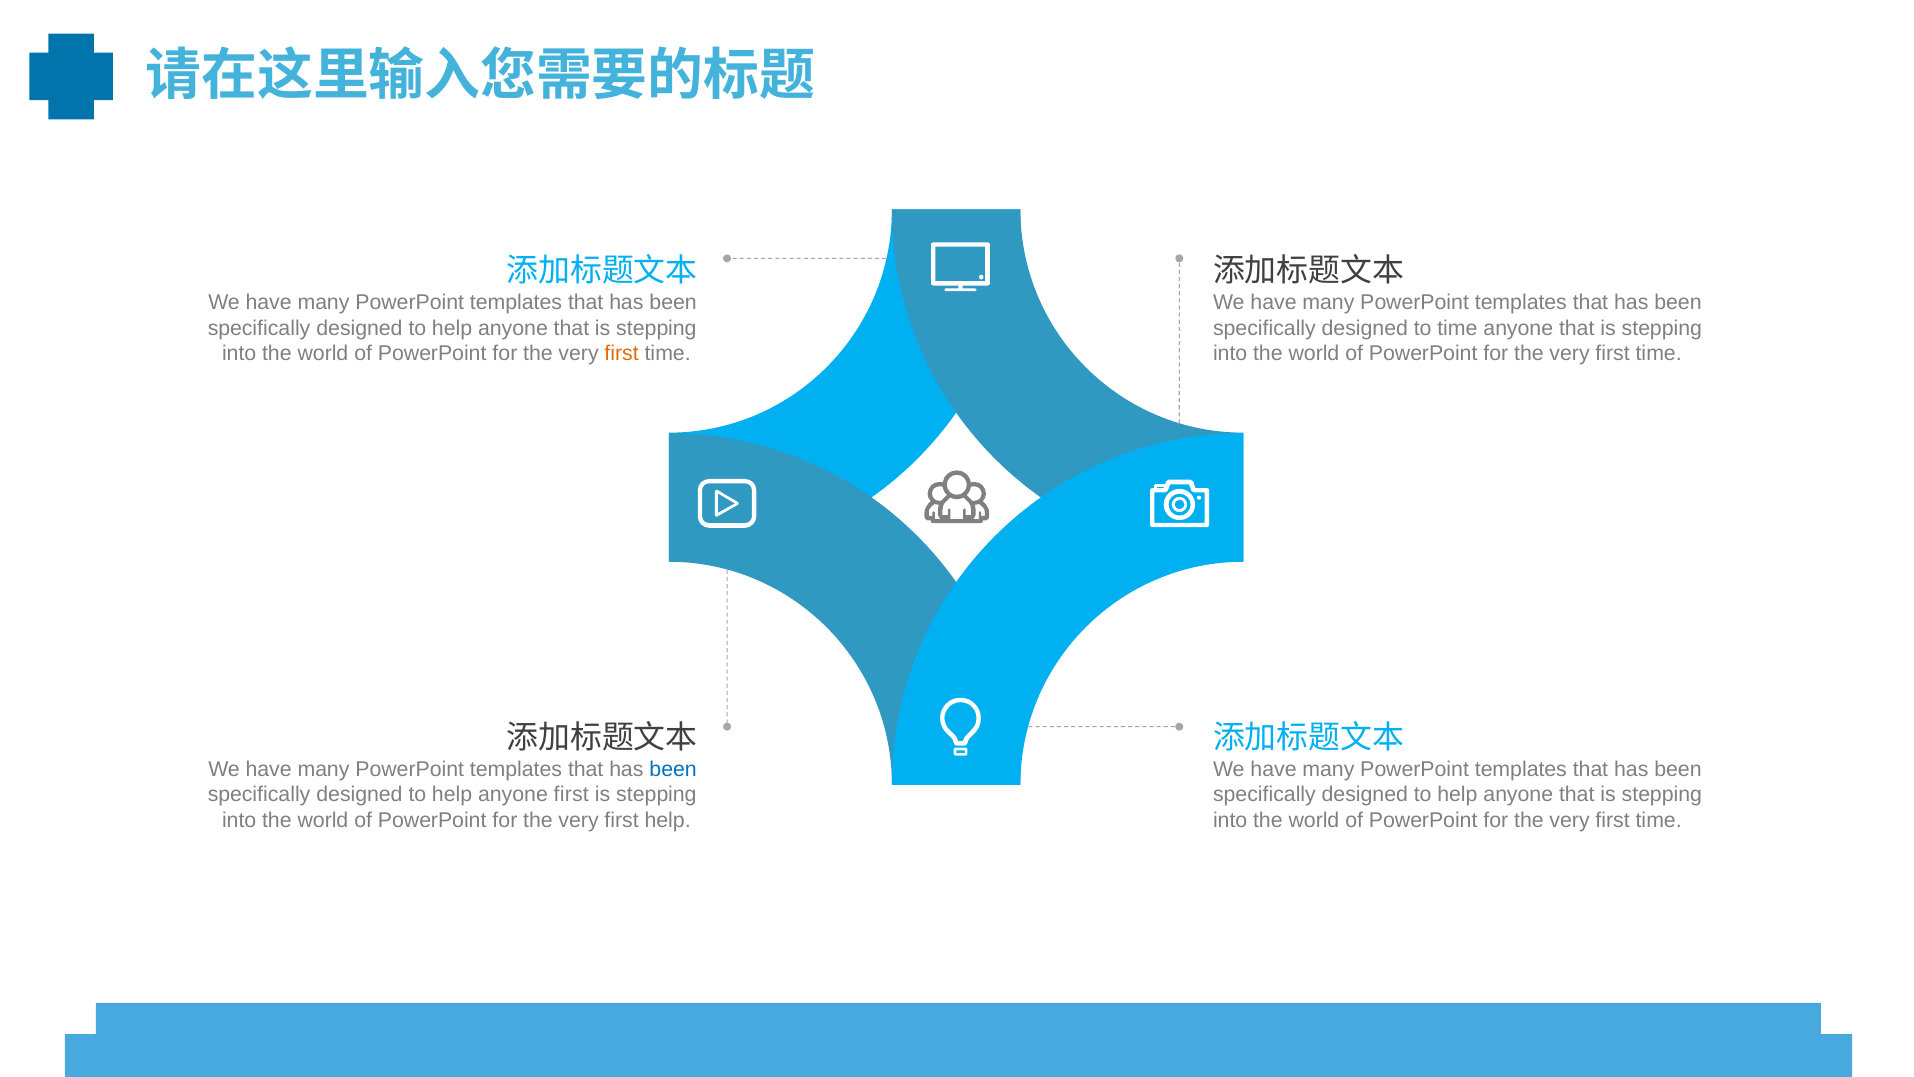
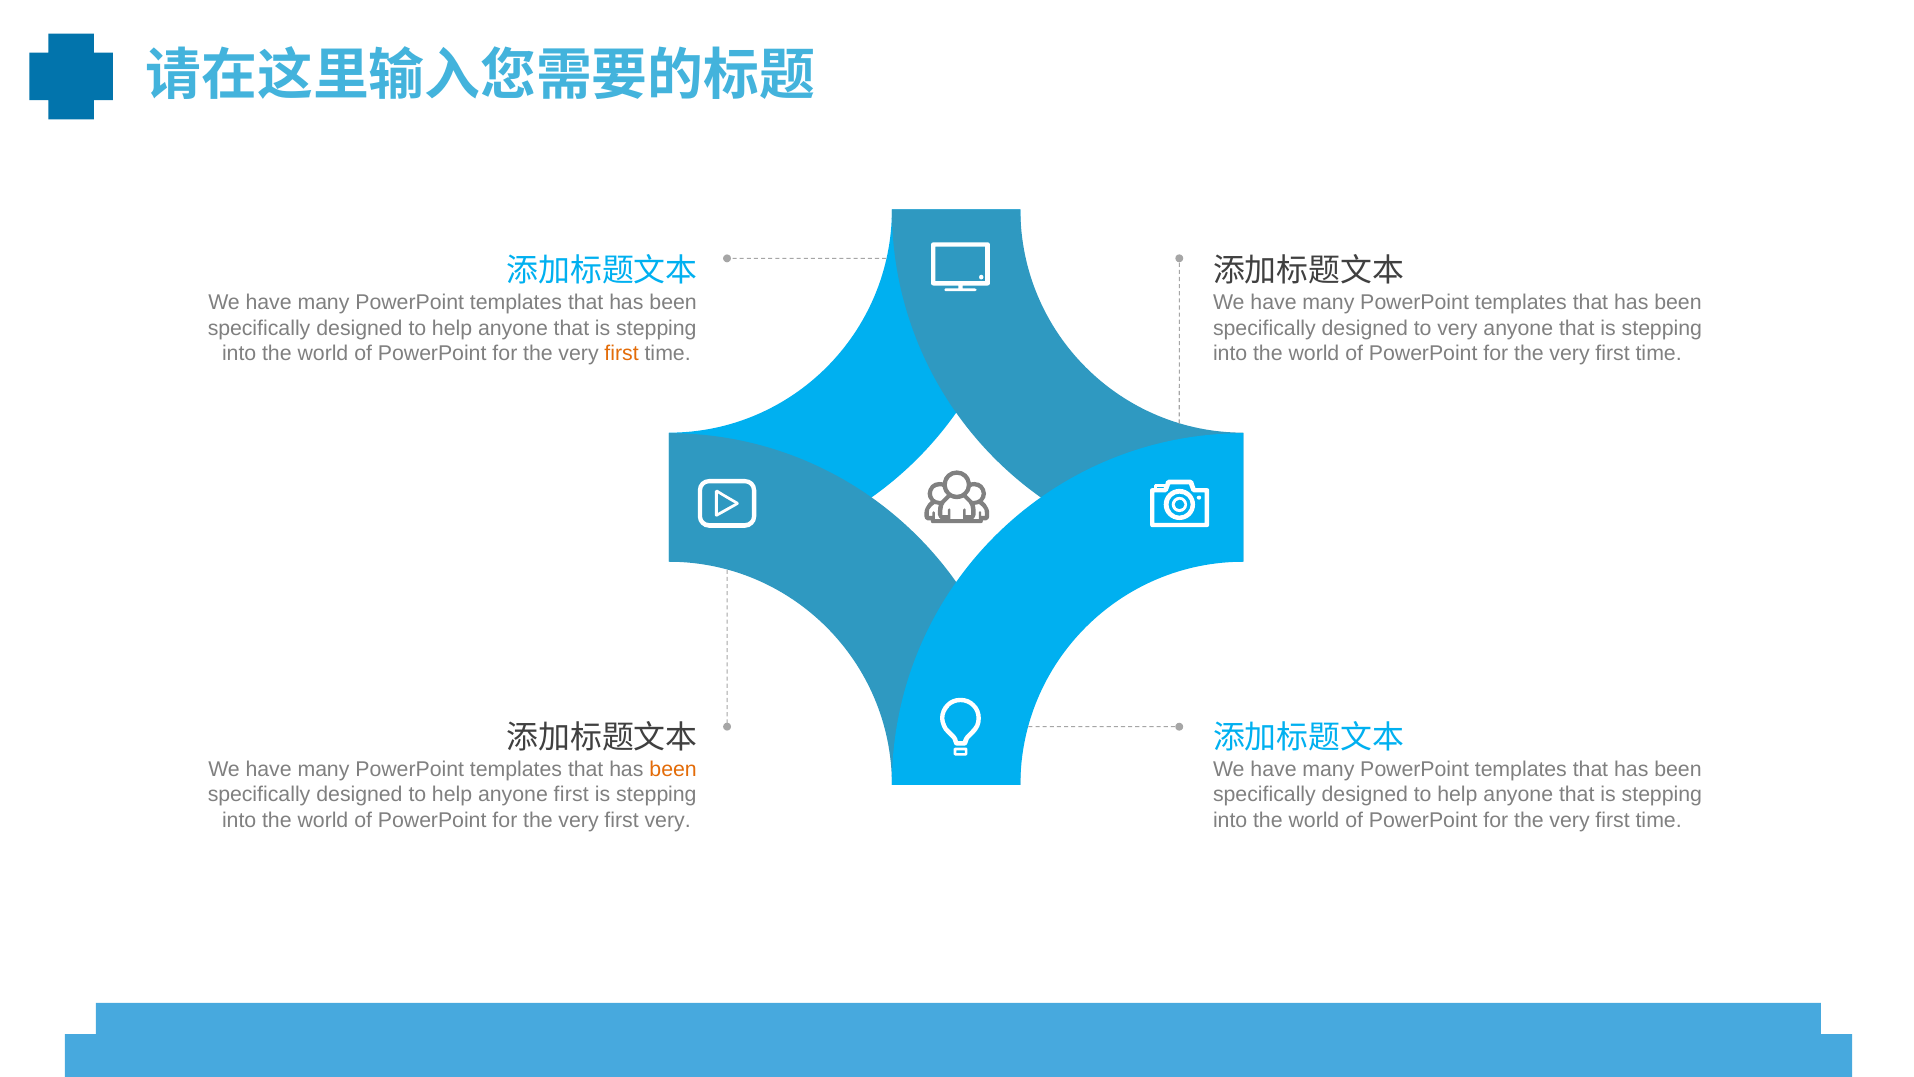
to time: time -> very (1457, 328)
been colour: blue -> orange (673, 769)
first help: help -> very (668, 820)
